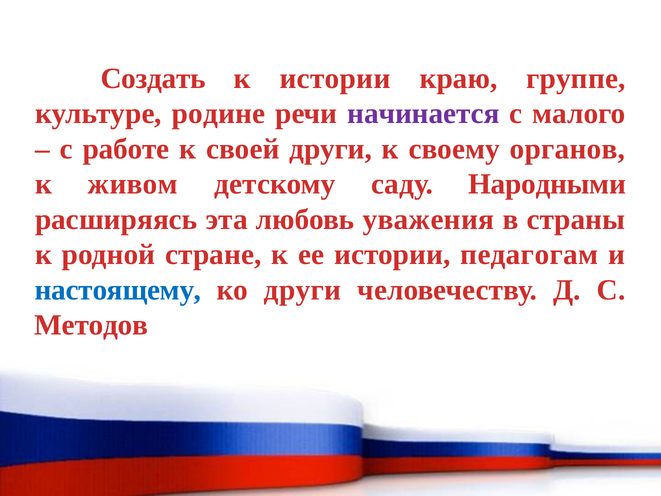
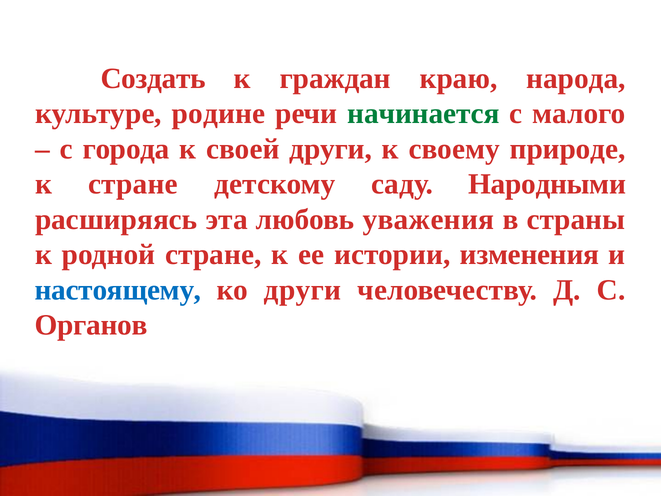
к истории: истории -> граждан (335, 78)
группе: группе -> народа (576, 78)
начинается colour: purple -> green (423, 114)
работе: работе -> города (126, 149)
органов: органов -> природе (568, 149)
к живом: живом -> стране (133, 184)
педагогам: педагогам -> изменения (530, 255)
Методов: Методов -> Органов (91, 325)
